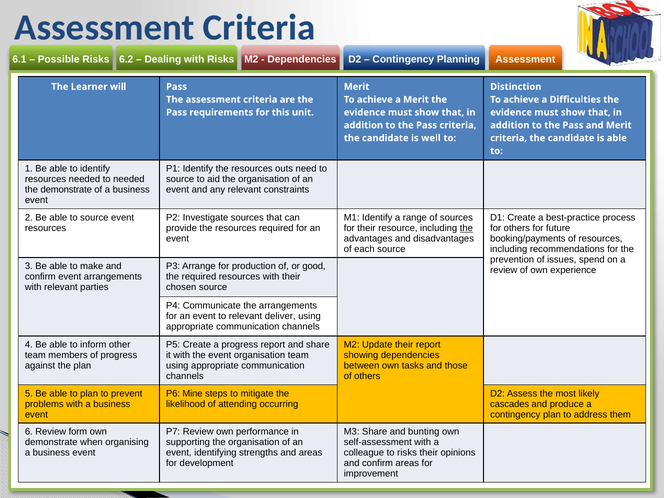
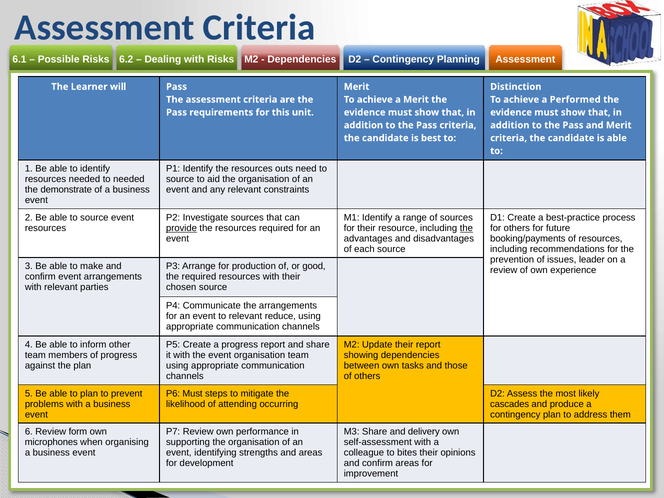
Difficulties: Difficulties -> Performed (575, 100)
well: well -> best (431, 138)
provide underline: none -> present (181, 228)
spend: spend -> leader (592, 260)
deliver: deliver -> reduce (280, 316)
P6 Mine: Mine -> Must (193, 393)
bunting: bunting -> delivery (424, 432)
demonstrate: demonstrate -> microphones (51, 442)
to risks: risks -> bites (407, 453)
